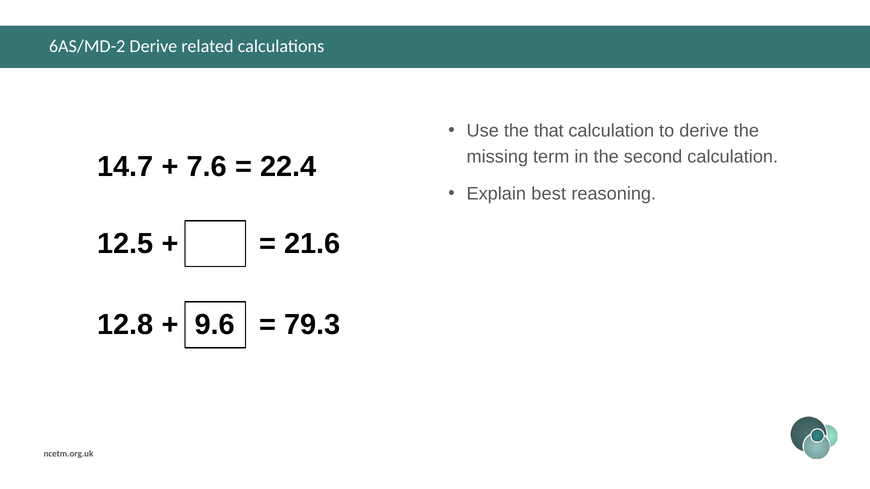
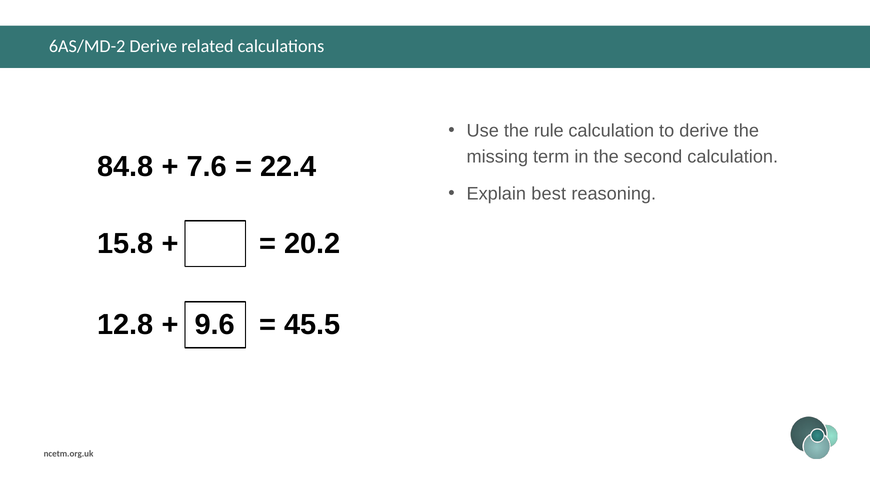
that: that -> rule (549, 131)
14.7: 14.7 -> 84.8 (125, 167)
12.5: 12.5 -> 15.8 (125, 244)
21.6: 21.6 -> 20.2 (312, 244)
79.3: 79.3 -> 45.5 (312, 325)
